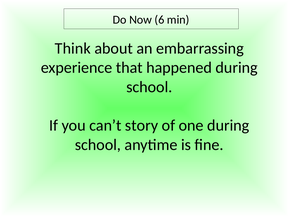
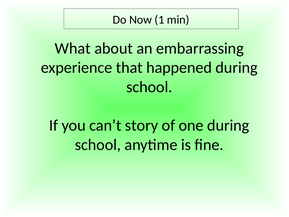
6: 6 -> 1 (159, 20)
Think: Think -> What (73, 48)
